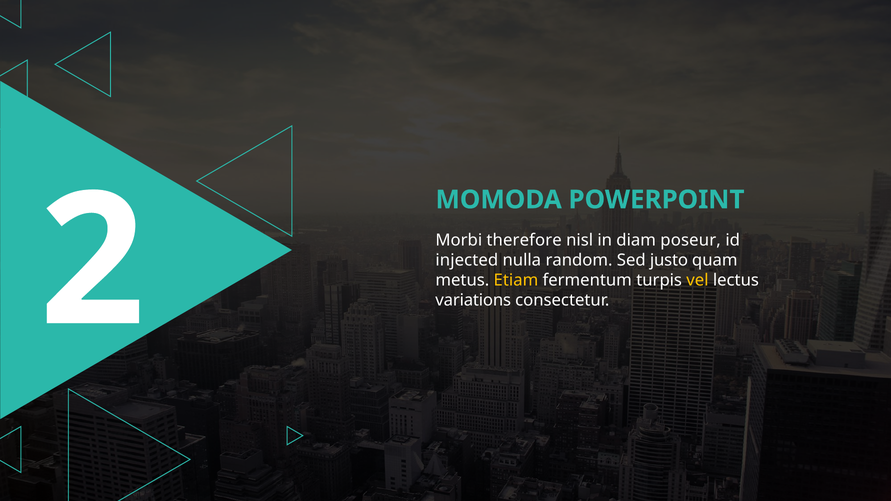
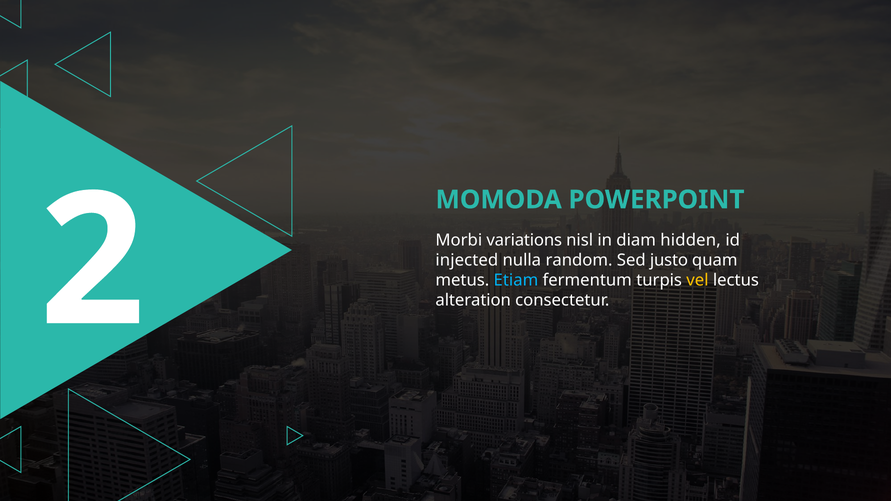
therefore: therefore -> variations (524, 240)
poseur: poseur -> hidden (691, 240)
Etiam colour: yellow -> light blue (516, 280)
variations: variations -> alteration (473, 300)
